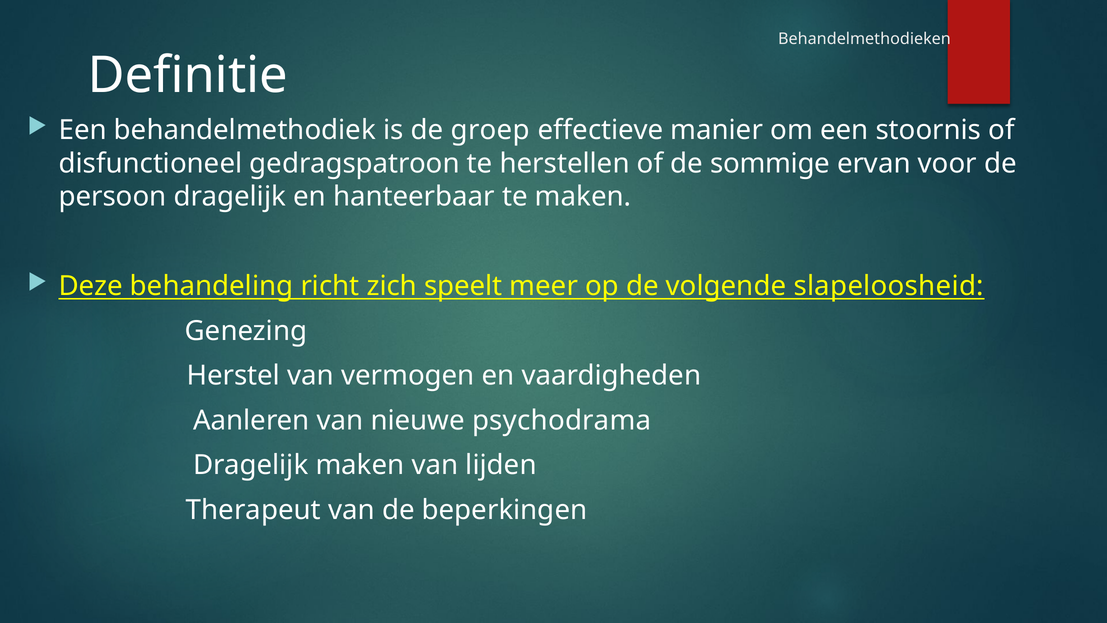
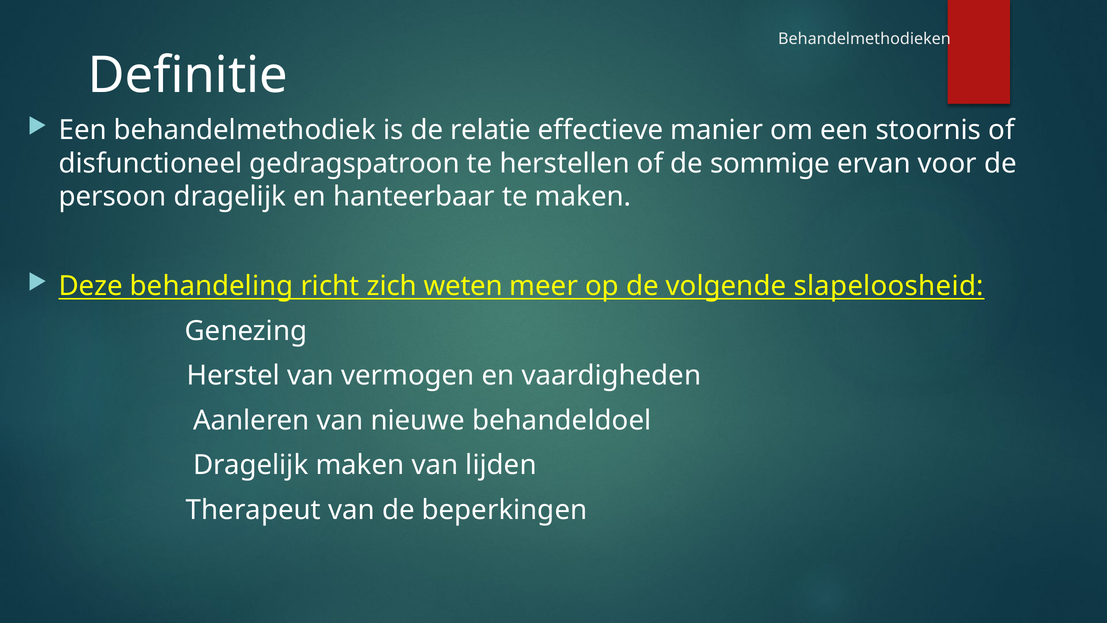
groep: groep -> relatie (491, 130)
speelt: speelt -> weten (463, 286)
psychodrama: psychodrama -> behandeldoel (562, 420)
